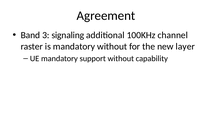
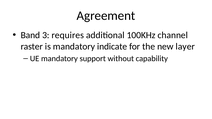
signaling: signaling -> requires (68, 35)
mandatory without: without -> indicate (112, 47)
